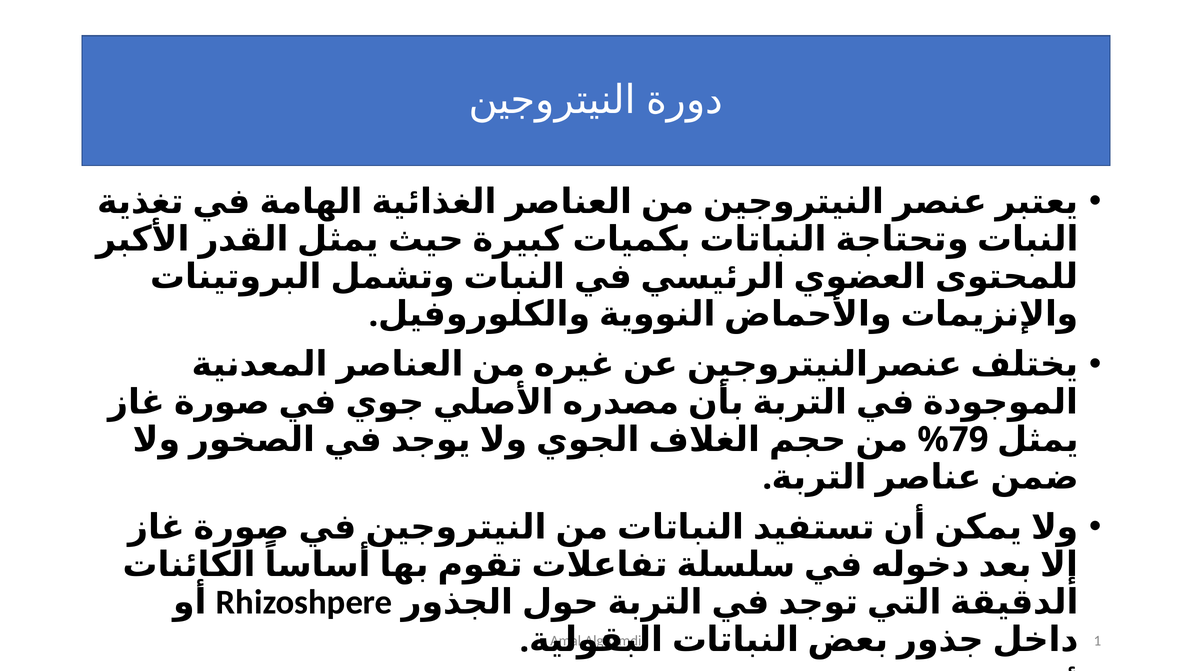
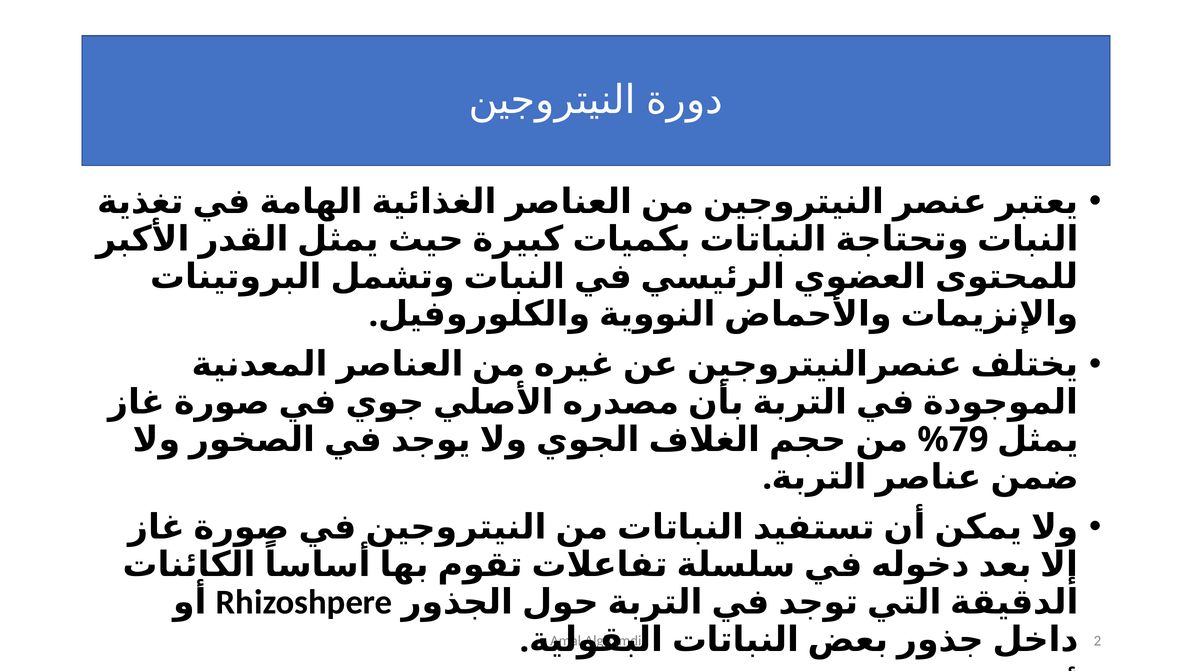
1: 1 -> 2 (1097, 640)
